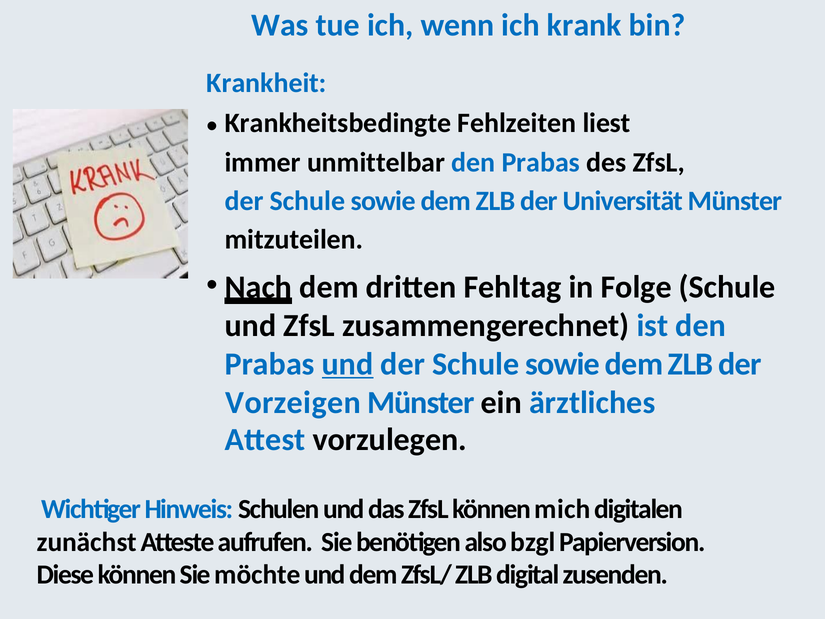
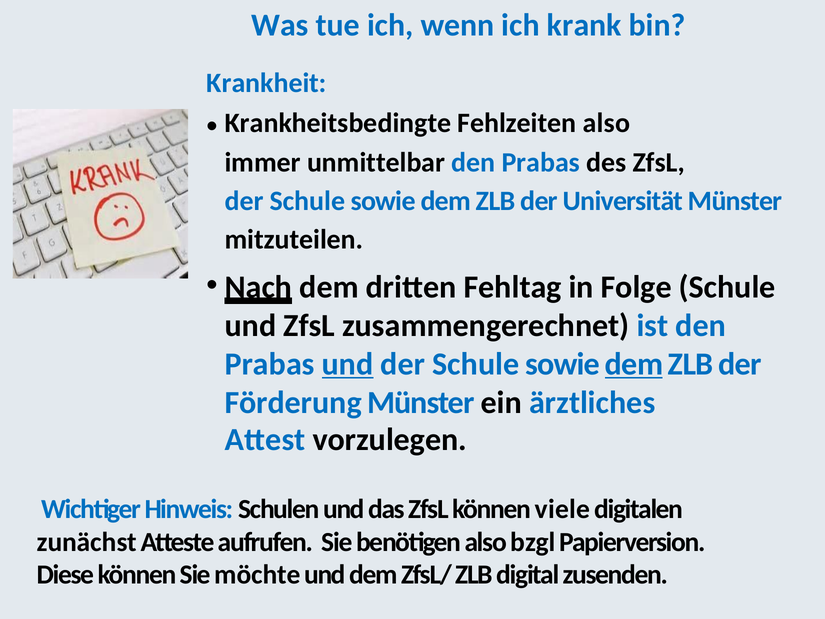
Fehlzeiten liest: liest -> also (606, 123)
dem underline: none -> present (634, 364)
Vorzeigen: Vorzeigen -> Förderung (293, 402)
mich: mich -> viele (563, 509)
